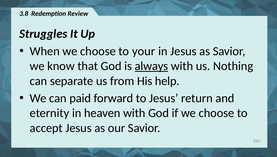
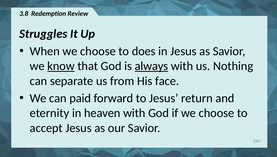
your: your -> does (144, 51)
know underline: none -> present (61, 66)
help: help -> face (167, 81)
